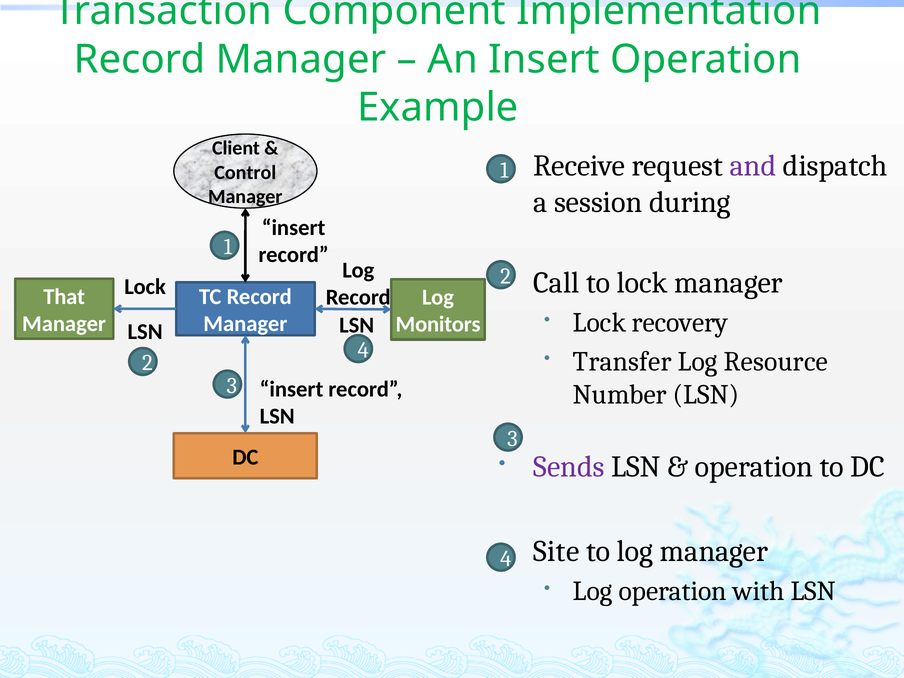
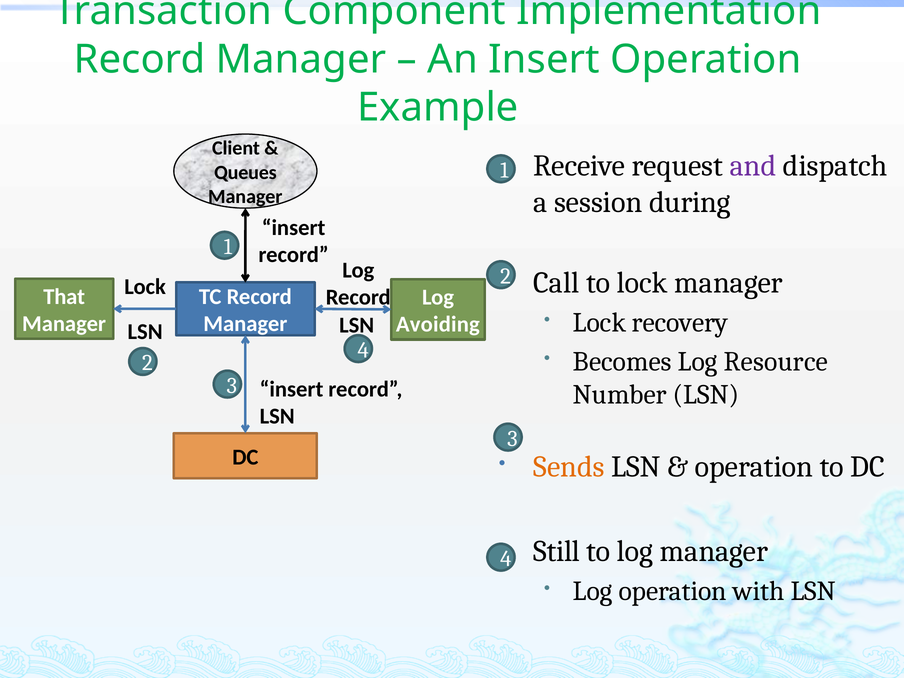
Control: Control -> Queues (245, 172)
Monitors: Monitors -> Avoiding (438, 325)
Transfer: Transfer -> Becomes (622, 361)
Sends colour: purple -> orange (569, 467)
Site: Site -> Still (557, 551)
